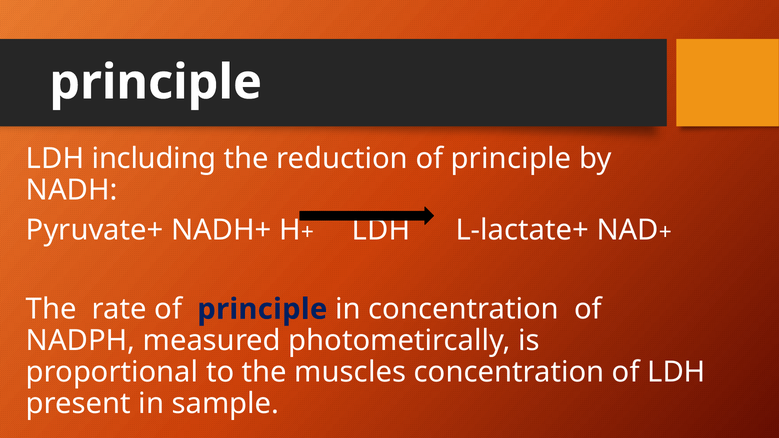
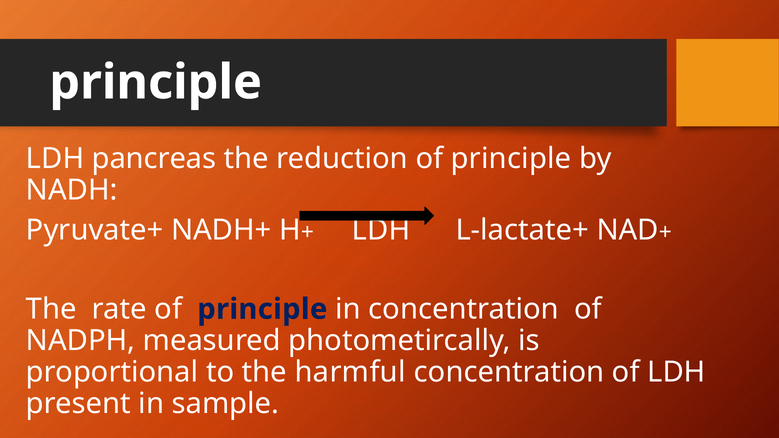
including: including -> pancreas (154, 159)
muscles: muscles -> harmful (350, 372)
